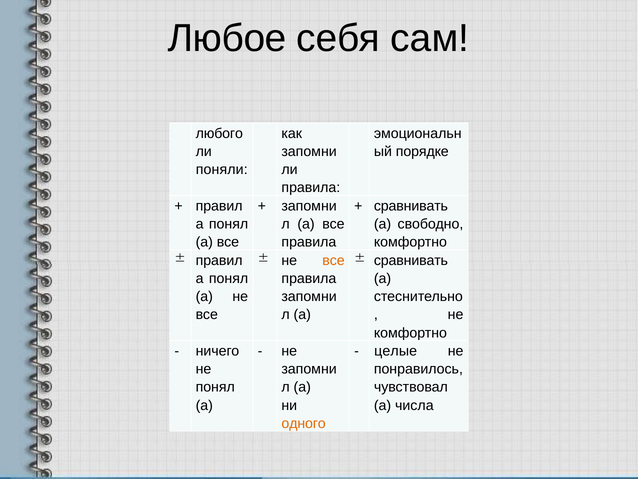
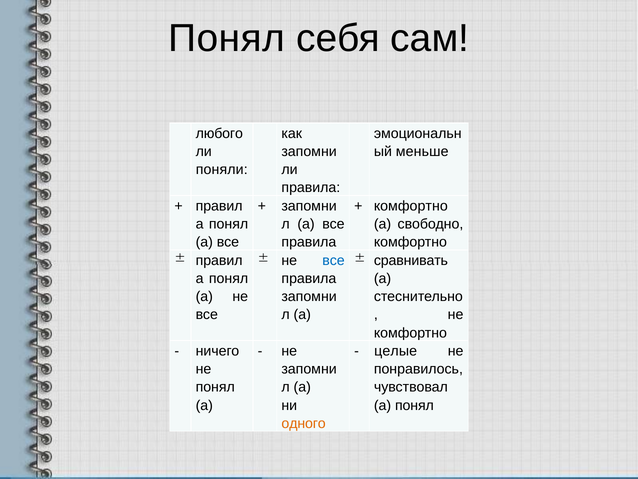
Любое: Любое -> Понял (227, 38)
порядке: порядке -> меньше (422, 151)
сравнивать: сравнивать -> комфортно (411, 206)
все colour: orange -> blue (334, 260)
числа: числа -> понял (414, 405)
